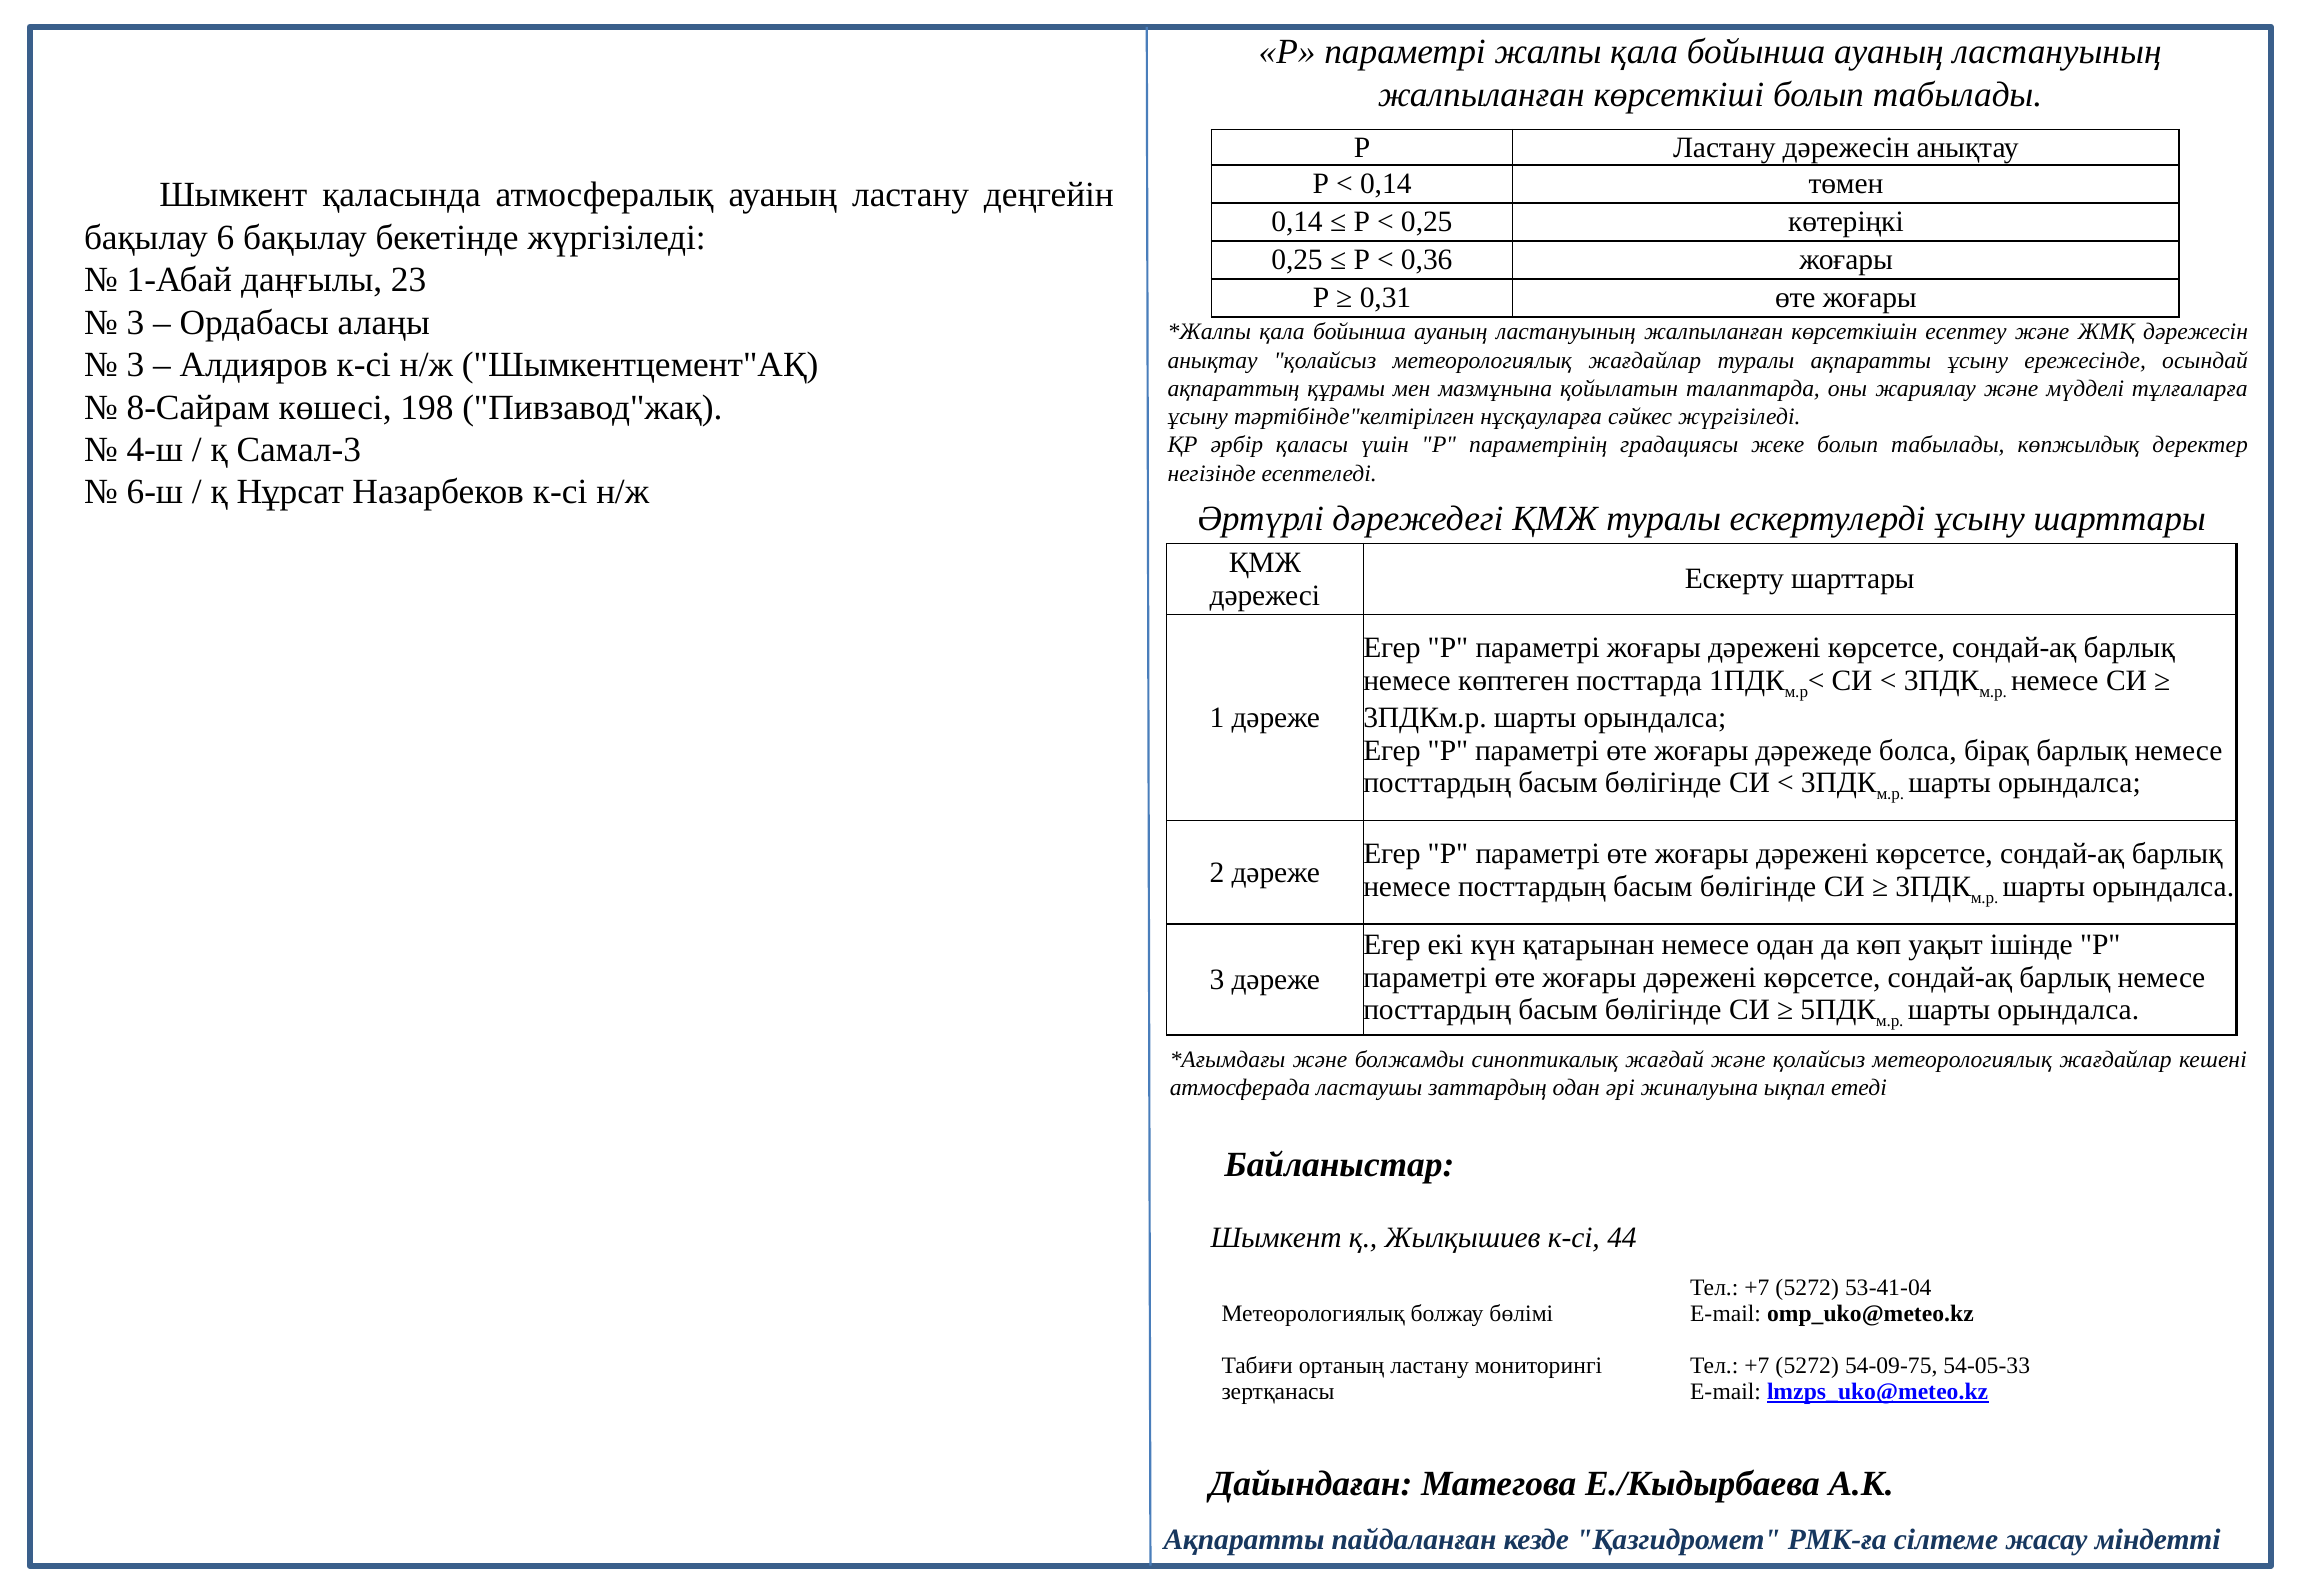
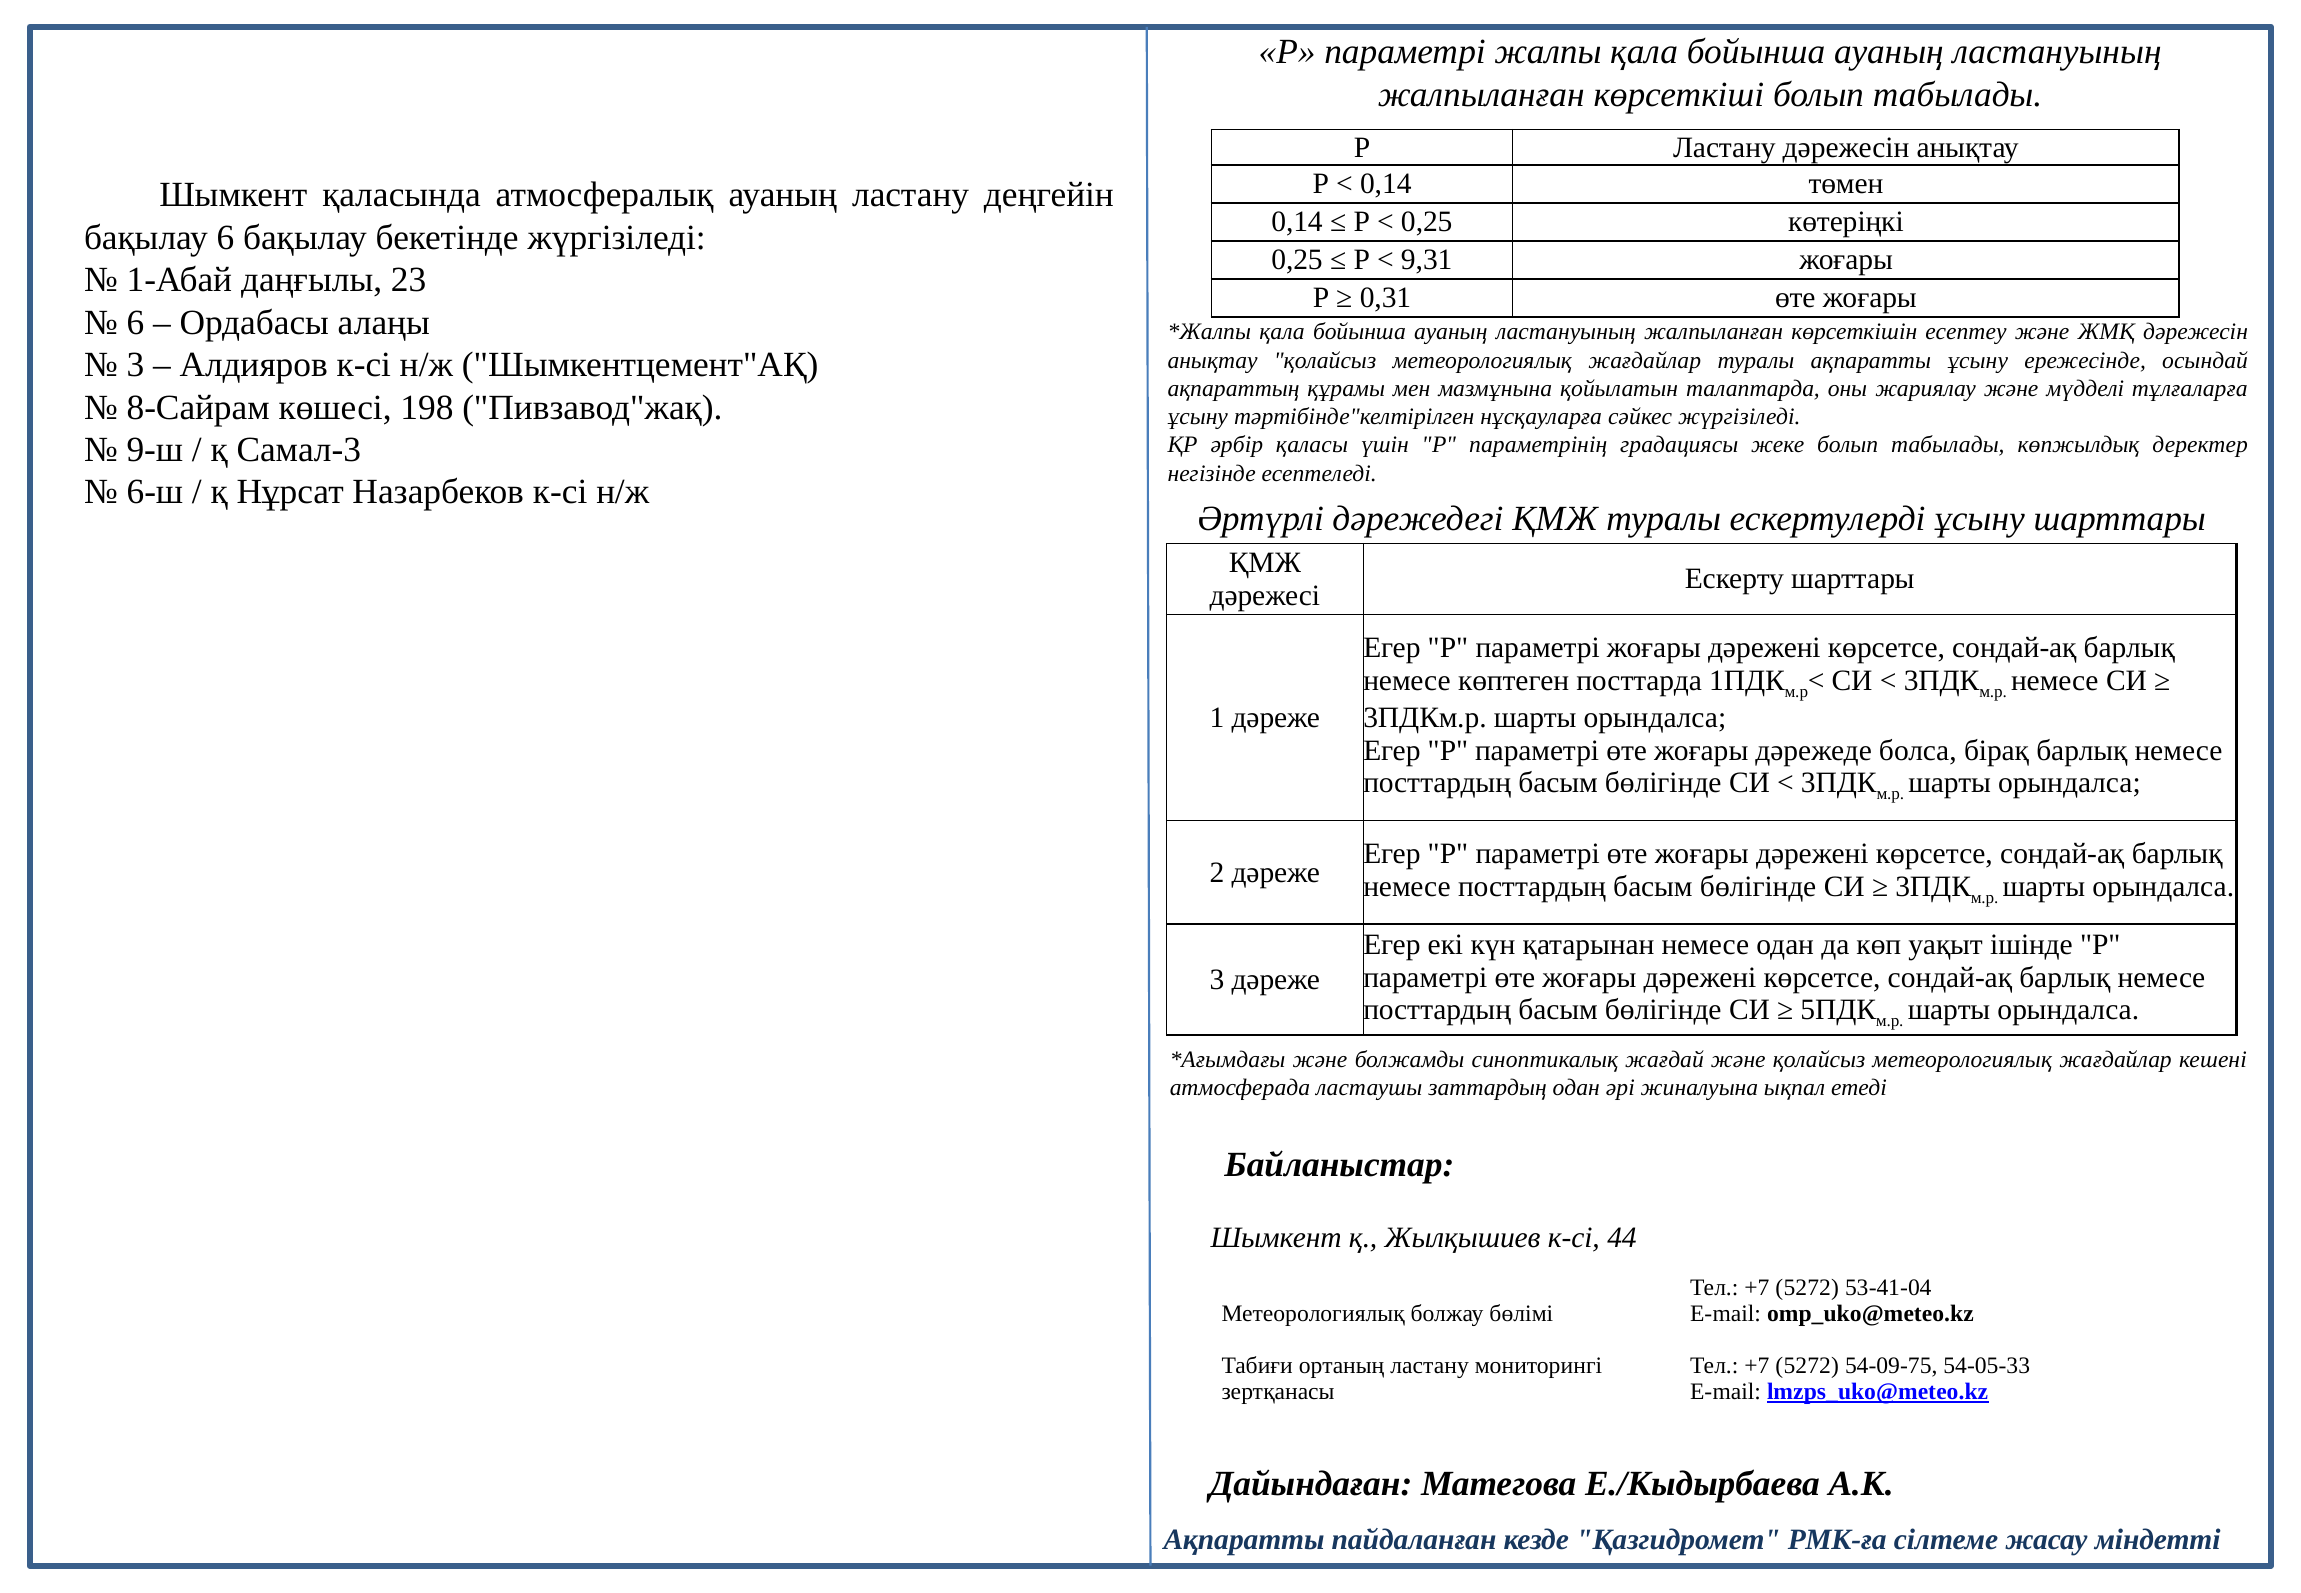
0,36: 0,36 -> 9,31 (1427, 260)
3: 3 -> 6 (135, 322)
4-ш: 4-ш -> 9-ш (155, 450)
